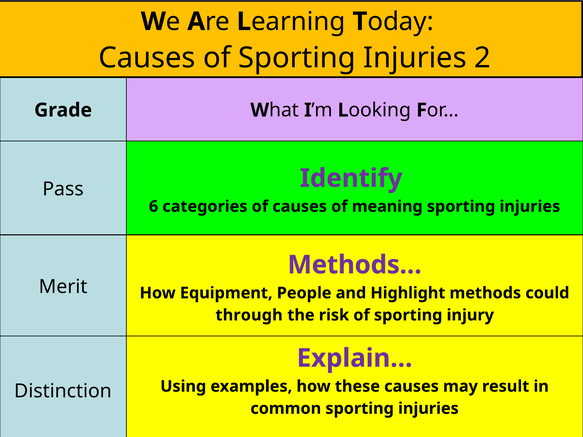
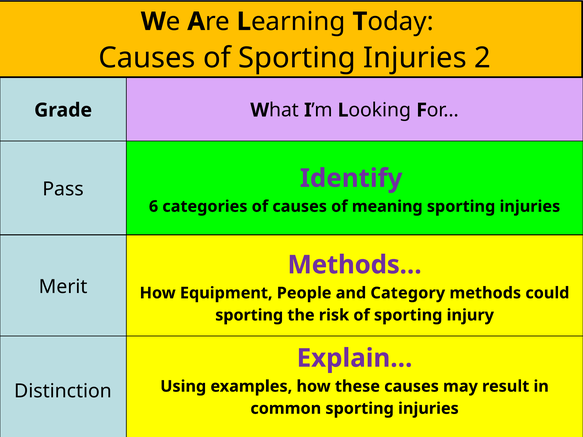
Highlight: Highlight -> Category (408, 293)
through: through -> sporting (249, 315)
